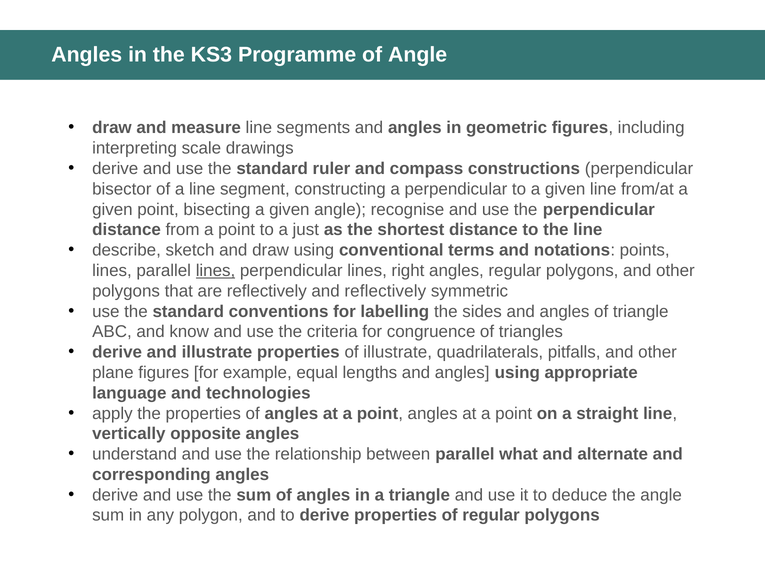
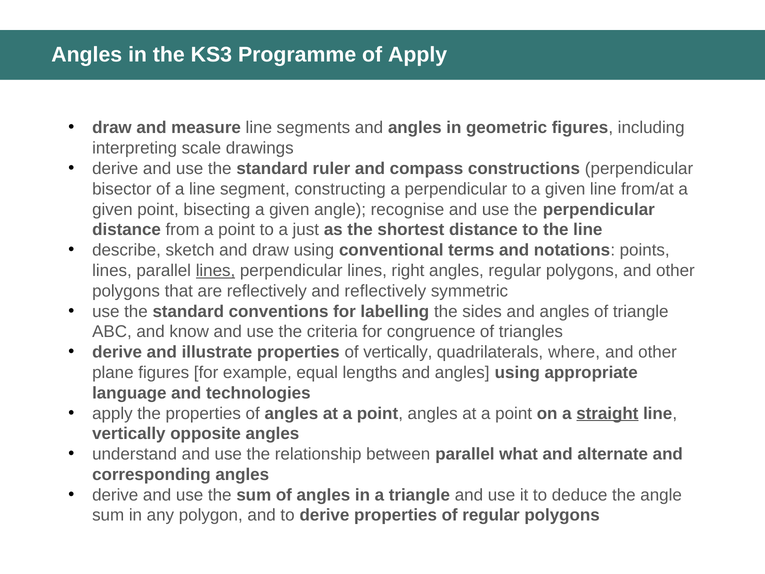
of Angle: Angle -> Apply (418, 54)
of illustrate: illustrate -> vertically (398, 352)
pitfalls: pitfalls -> where (574, 352)
straight underline: none -> present (607, 413)
